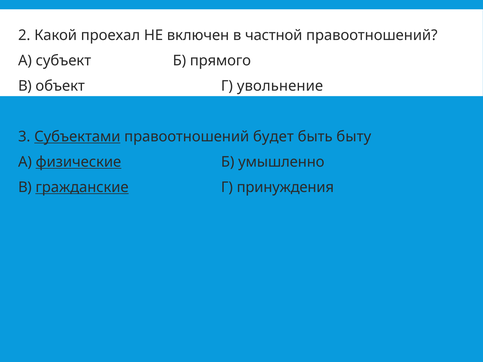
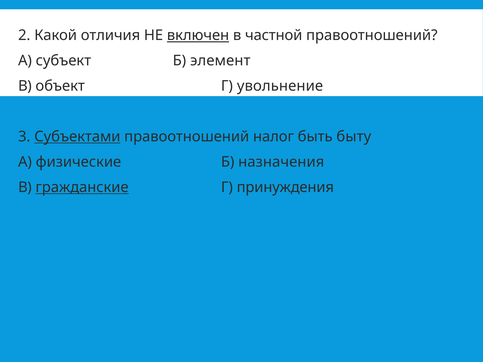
проехал: проехал -> отличия (110, 35)
включен underline: none -> present (198, 35)
прямого: прямого -> элемент (220, 61)
будет: будет -> налог (274, 137)
физические underline: present -> none (78, 162)
умышленно: умышленно -> назначения (281, 162)
